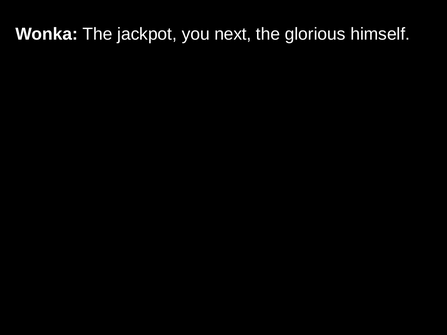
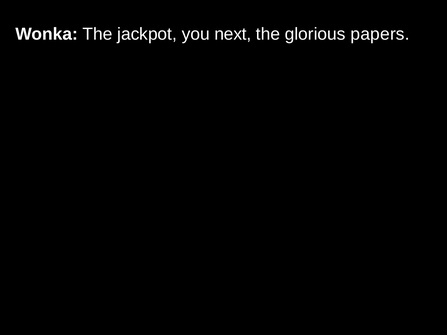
himself: himself -> papers (380, 34)
